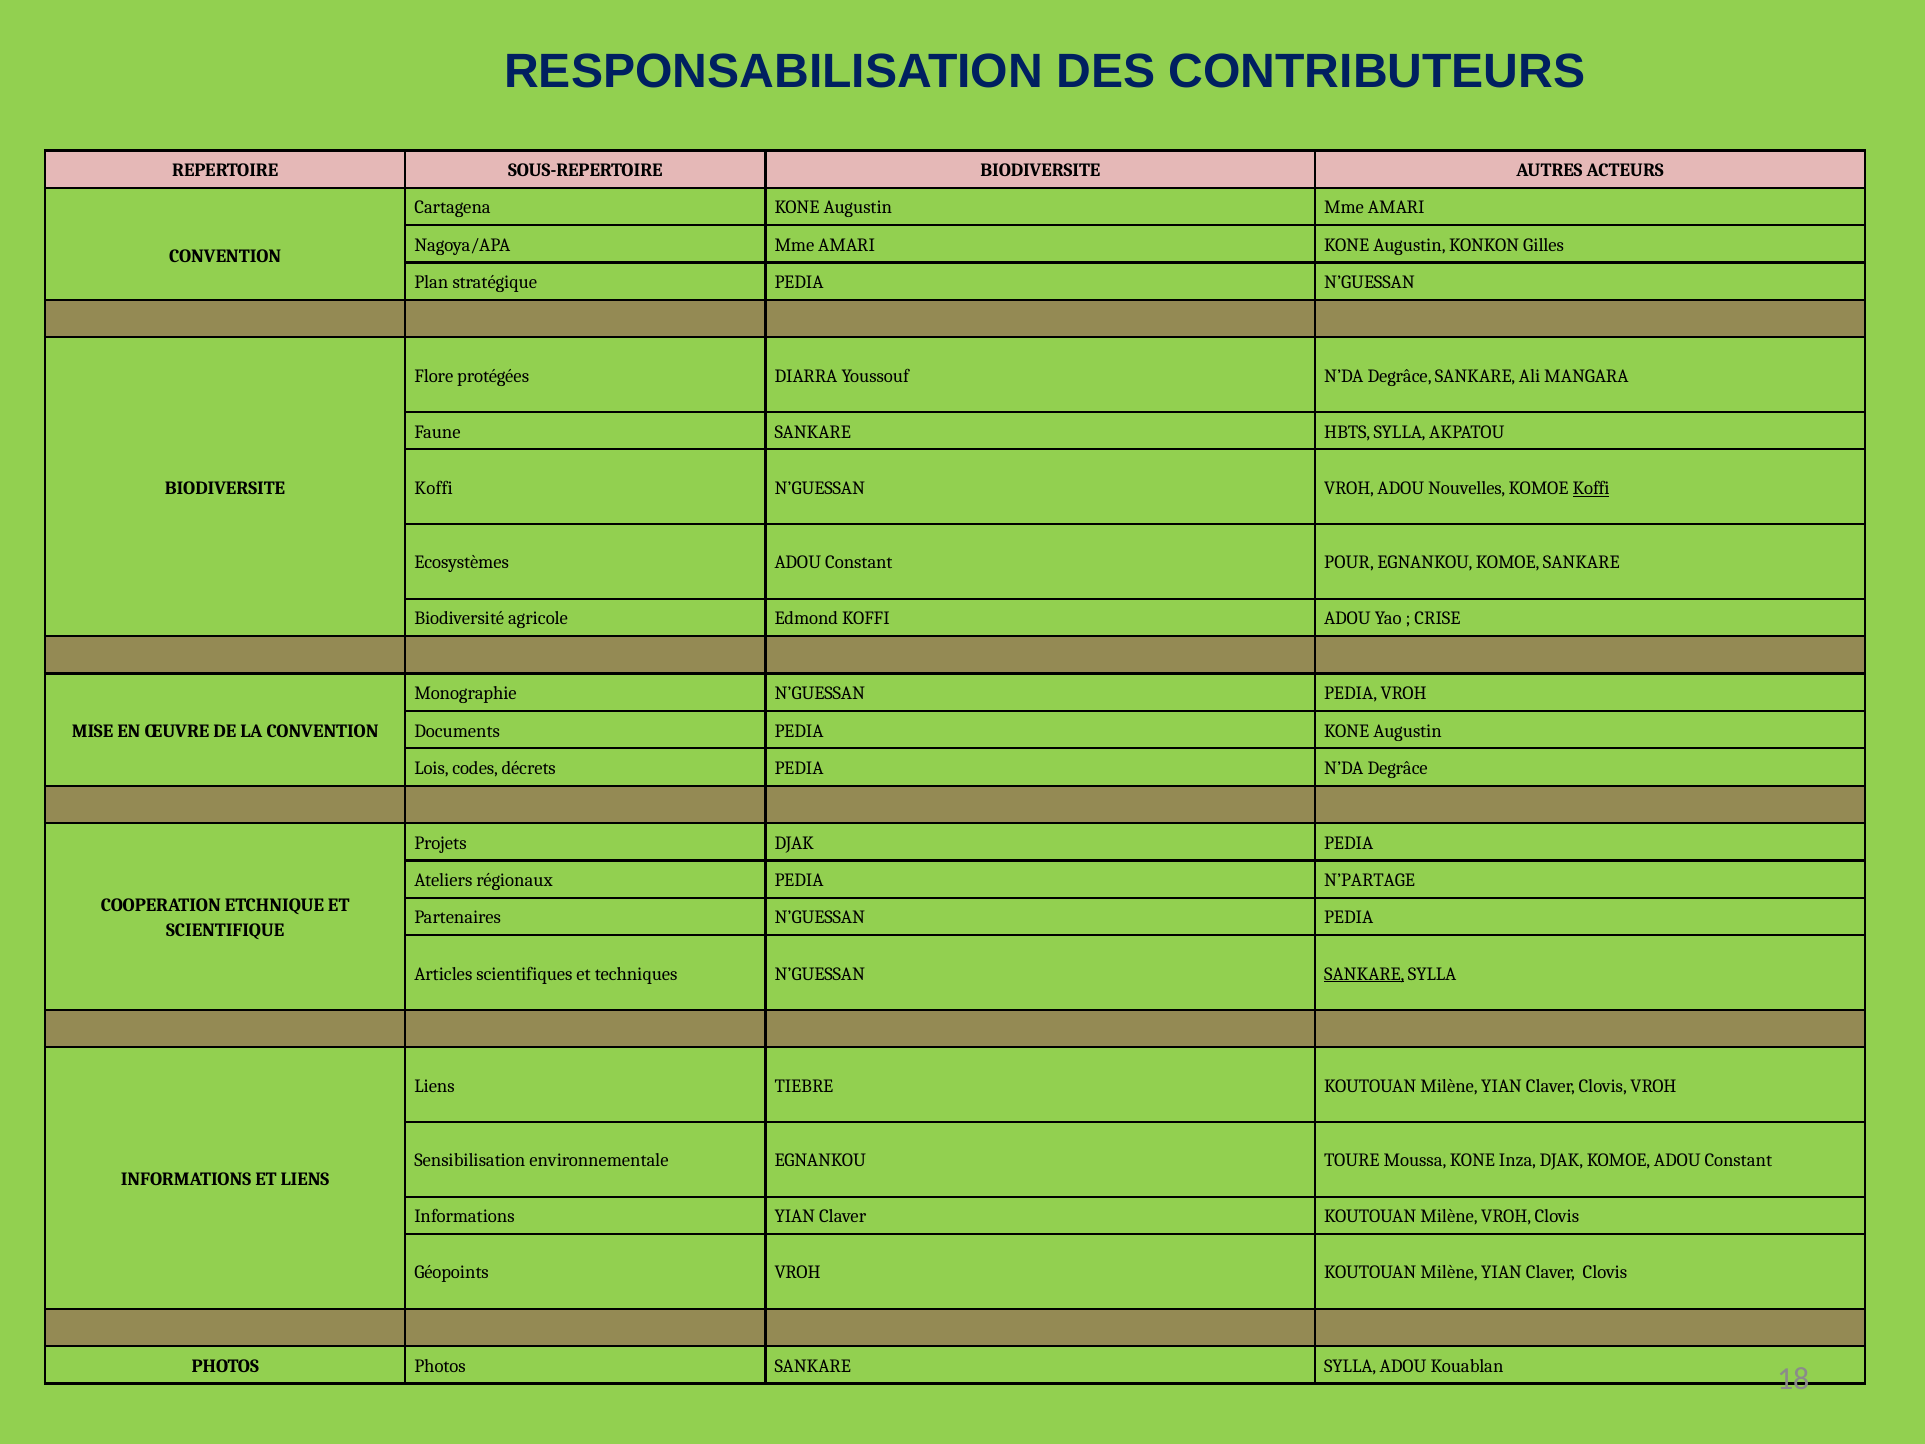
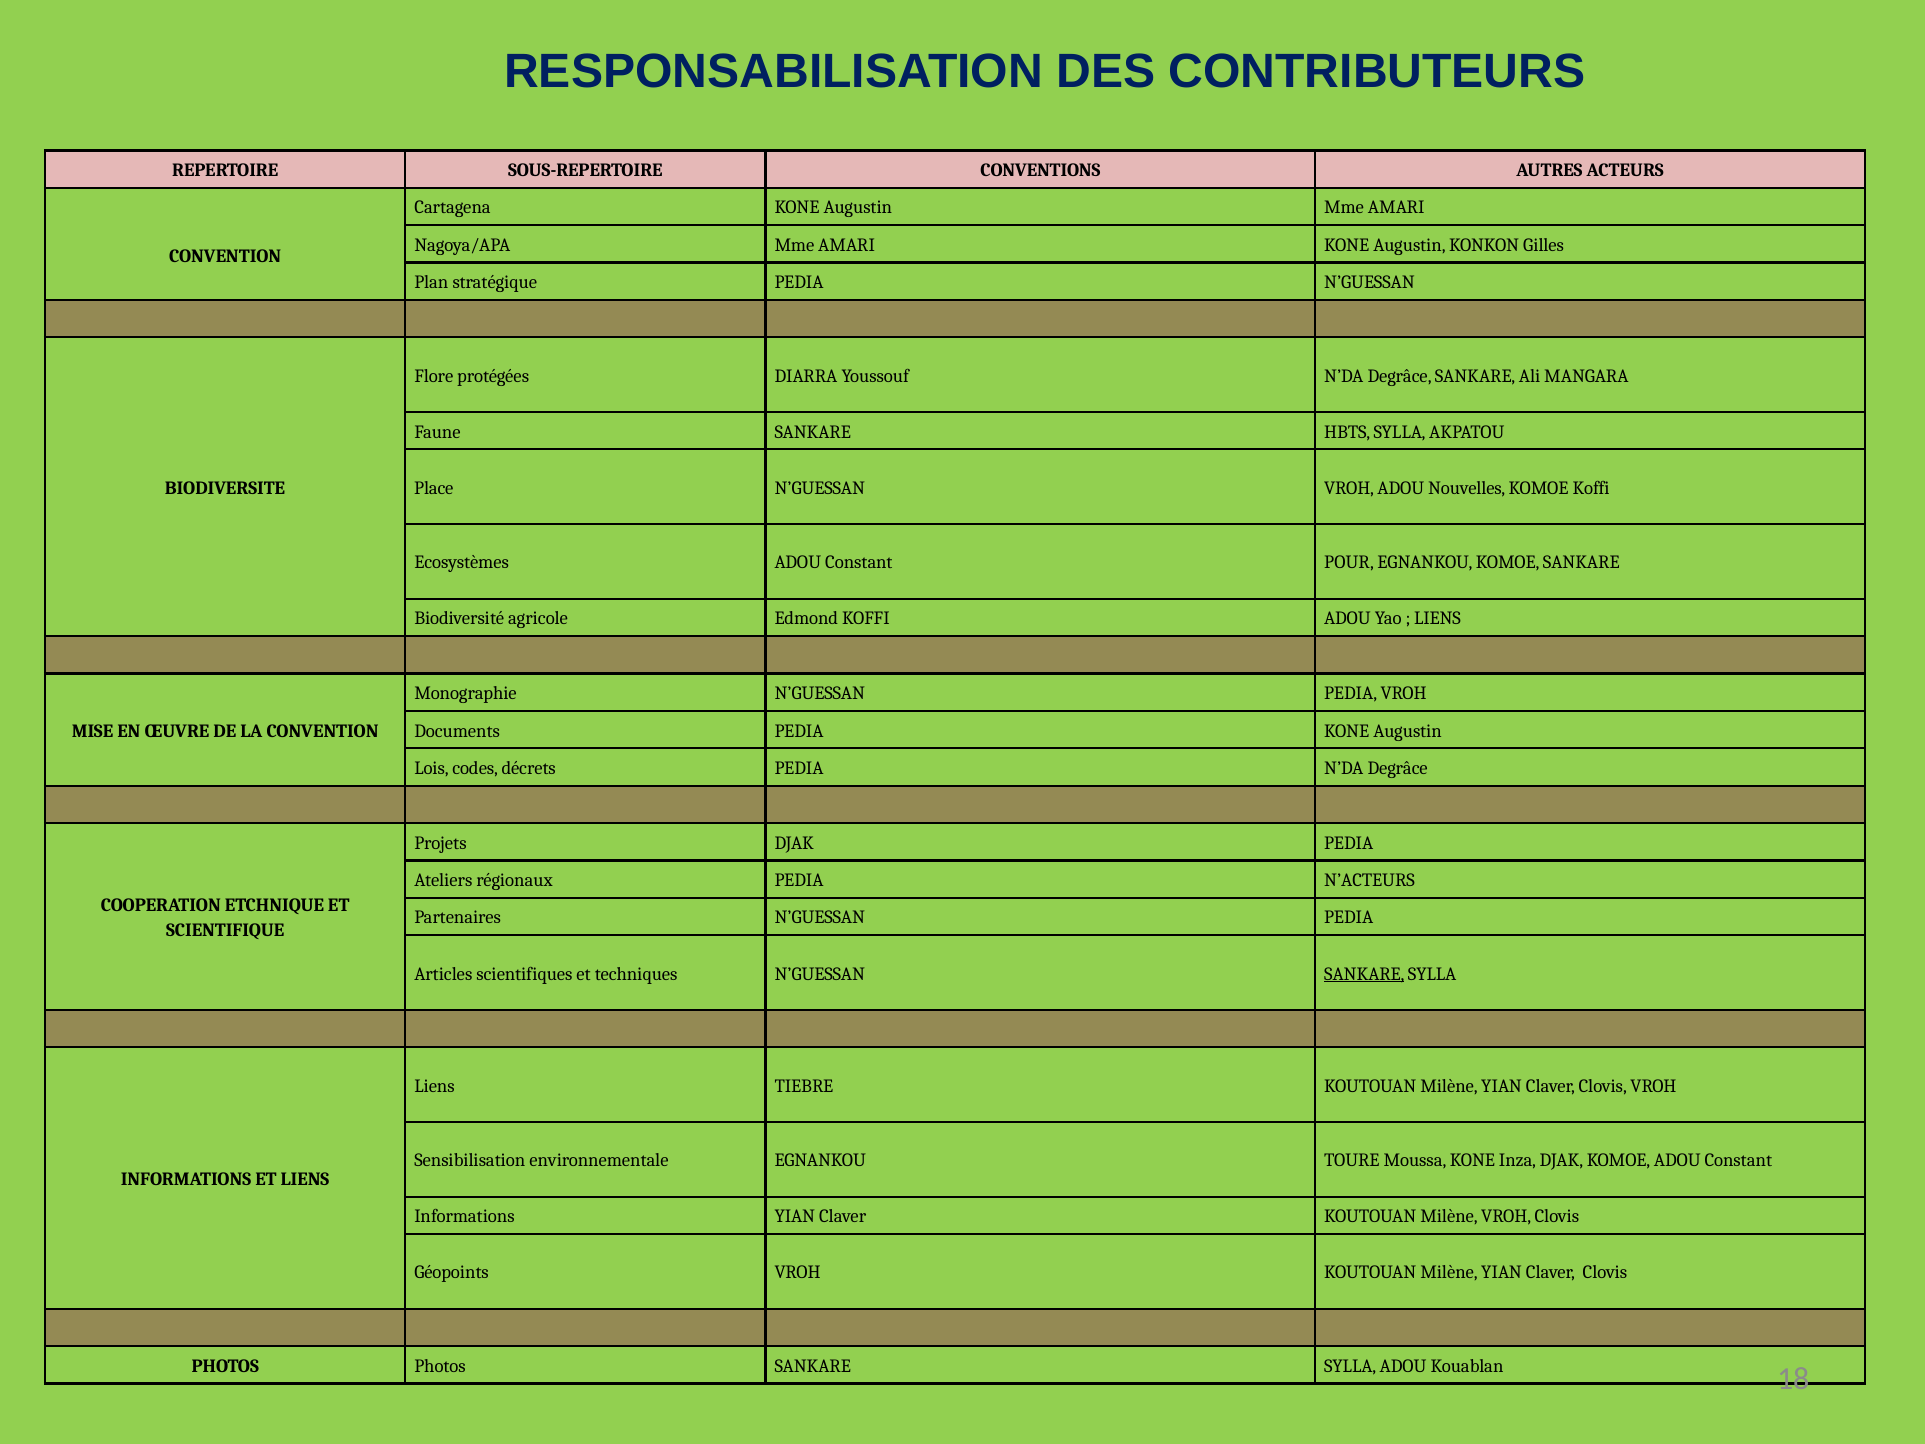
SOUS-REPERTOIRE BIODIVERSITE: BIODIVERSITE -> CONVENTIONS (1040, 170)
Koffi: Koffi -> Place (434, 488)
Koffi underline: present -> none (1591, 488)
CRISE: CRISE -> LIENS (1438, 619)
N’PARTAGE: N’PARTAGE -> N’ACTEURS (1370, 880)
